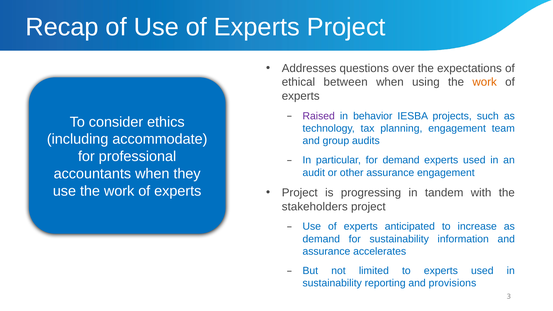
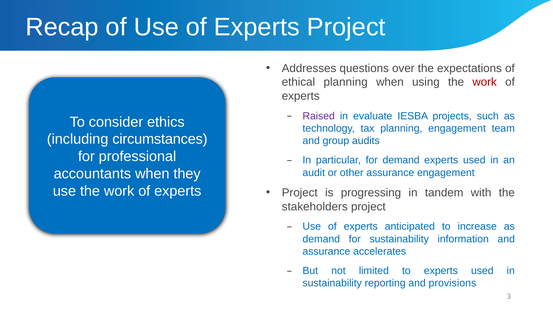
ethical between: between -> planning (346, 82)
work colour: orange -> red (485, 82)
behavior: behavior -> evaluate (373, 116)
accommodate: accommodate -> circumstances (160, 139)
